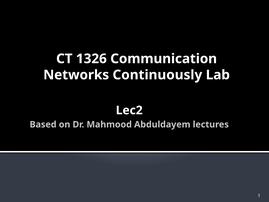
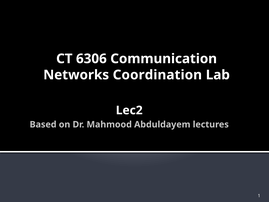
1326: 1326 -> 6306 (91, 59)
Continuously: Continuously -> Coordination (157, 75)
